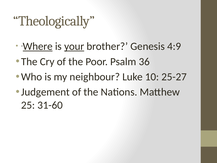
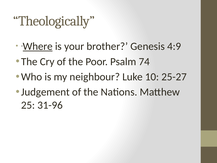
your underline: present -> none (74, 46)
36: 36 -> 74 (144, 62)
31-60: 31-60 -> 31-96 (50, 105)
